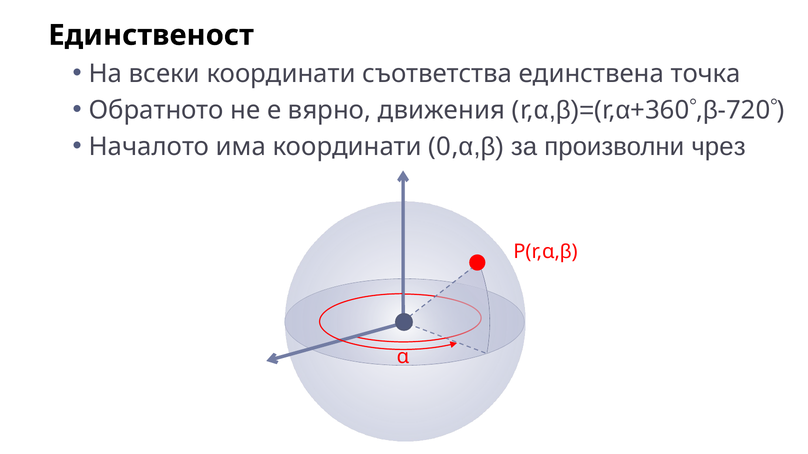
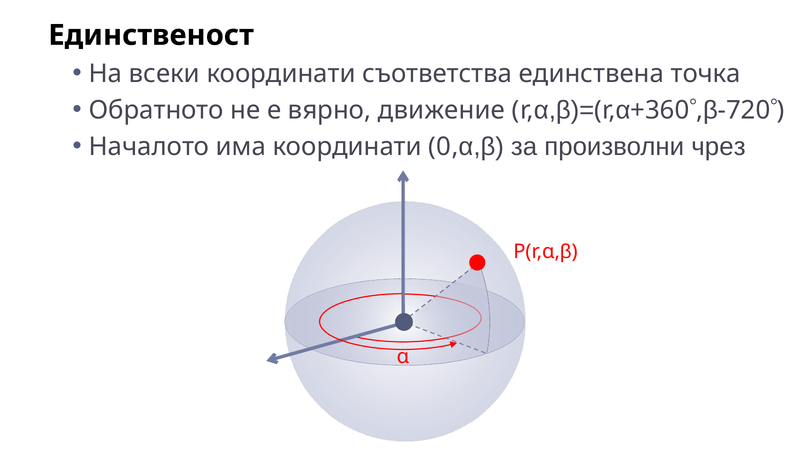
движения: движения -> движение (441, 110)
